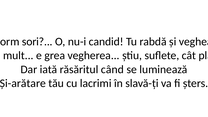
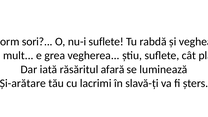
nu-i candid: candid -> suflete (106, 42)
când: când -> afară (113, 69)
